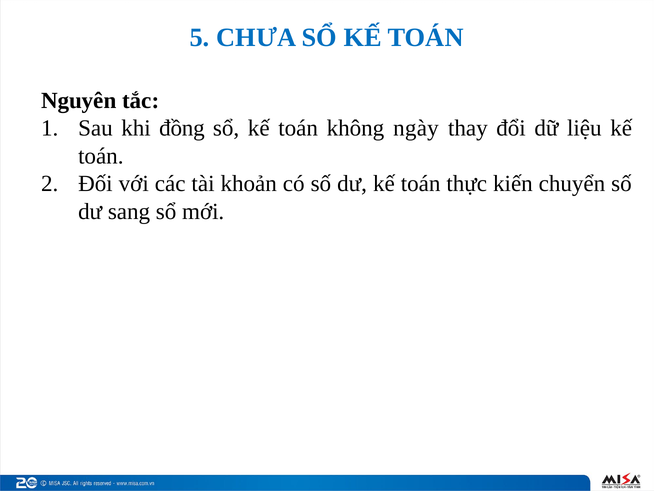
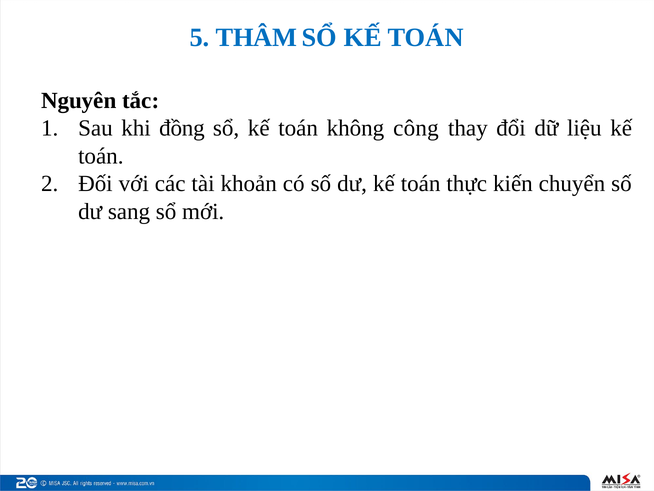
CHƯA: CHƯA -> THÂM (256, 37)
ngày: ngày -> công (416, 128)
